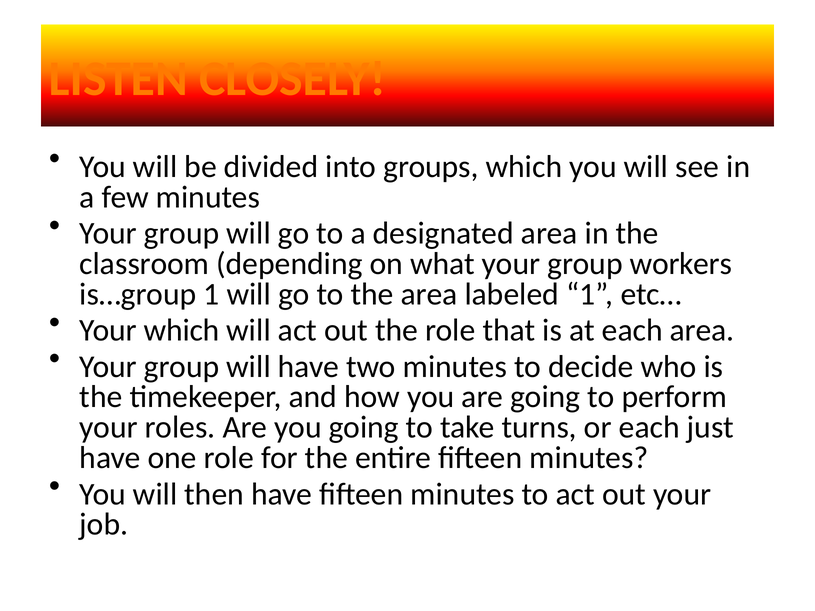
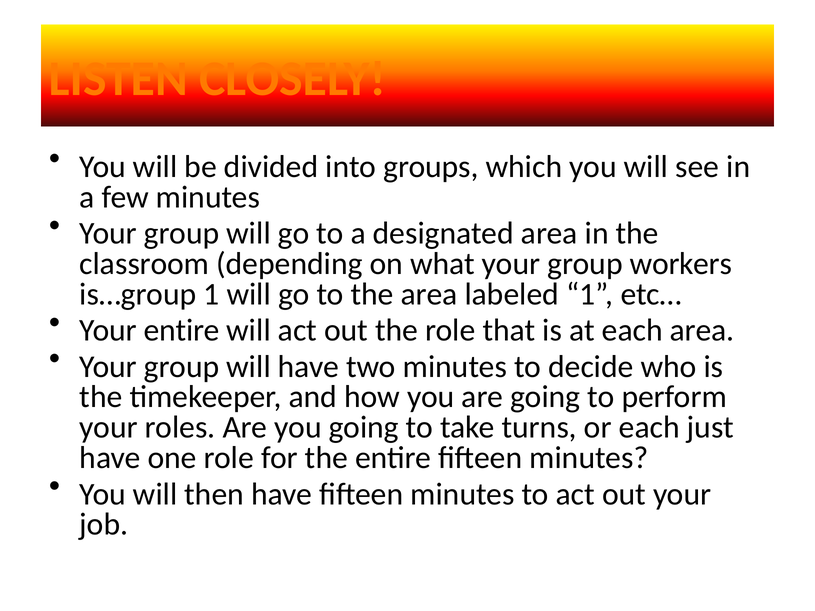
Your which: which -> entire (182, 330)
